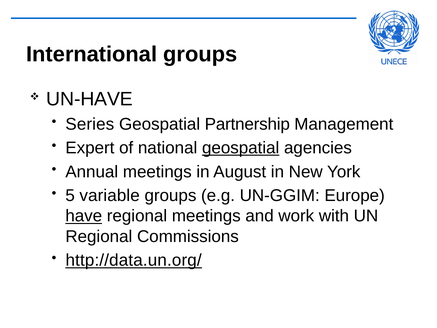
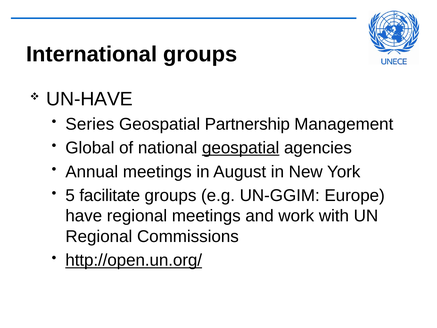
Expert: Expert -> Global (90, 148)
variable: variable -> facilitate (110, 195)
have underline: present -> none (84, 216)
http://data.un.org/: http://data.un.org/ -> http://open.un.org/ (134, 260)
